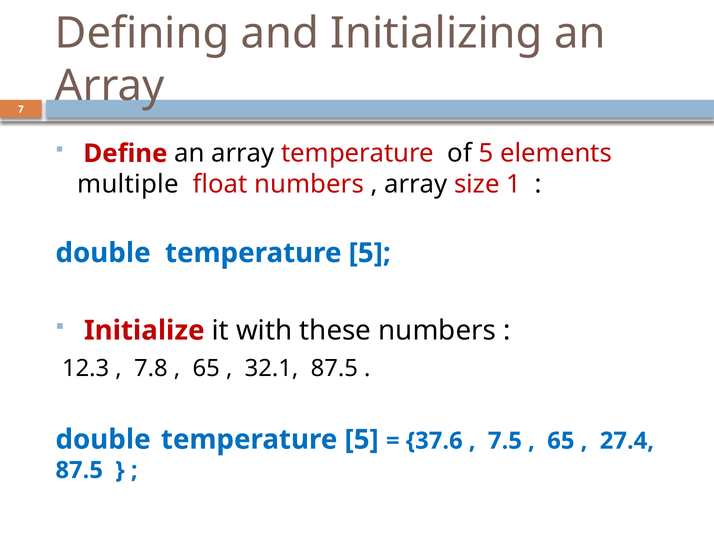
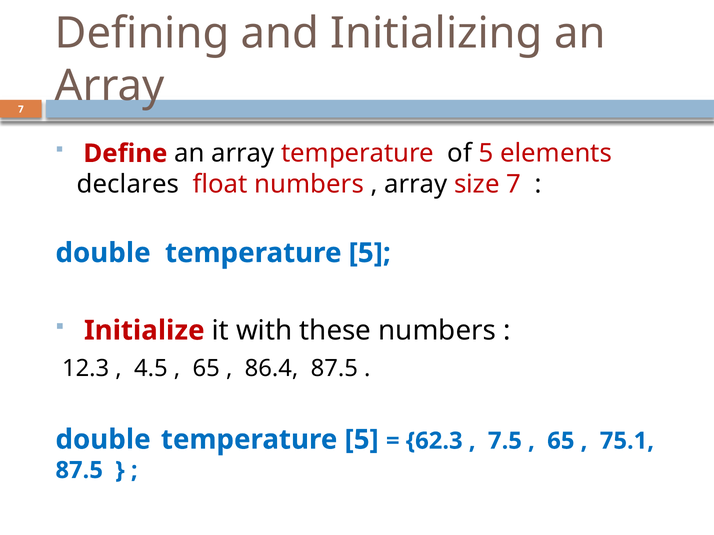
multiple: multiple -> declares (128, 185)
size 1: 1 -> 7 (514, 185)
7.8: 7.8 -> 4.5 (151, 369)
32.1: 32.1 -> 86.4 (272, 369)
37.6: 37.6 -> 62.3 (434, 441)
27.4: 27.4 -> 75.1 (627, 441)
